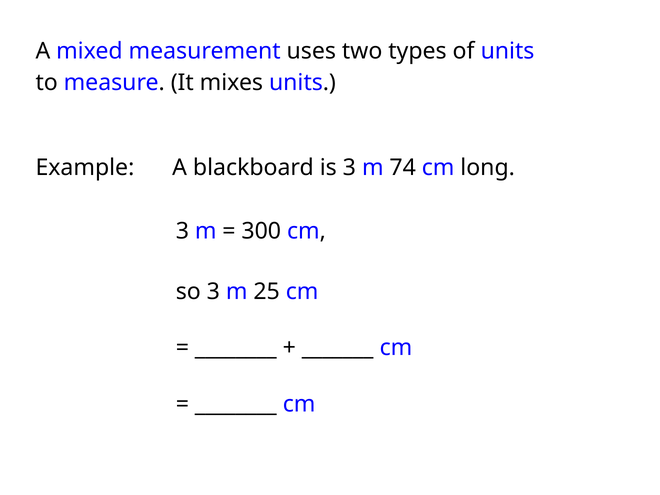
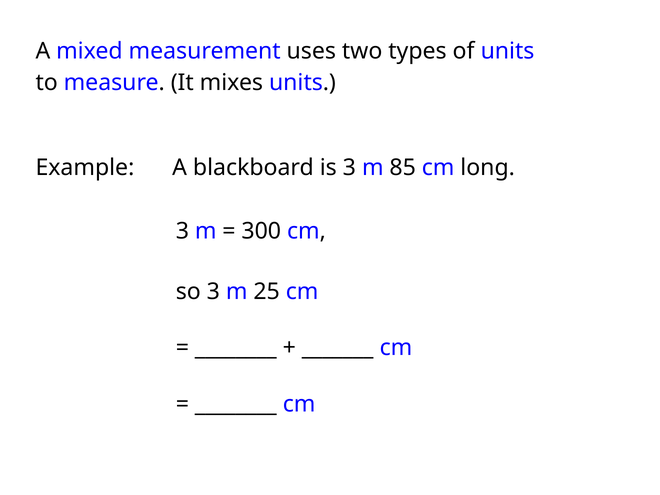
74: 74 -> 85 (403, 167)
